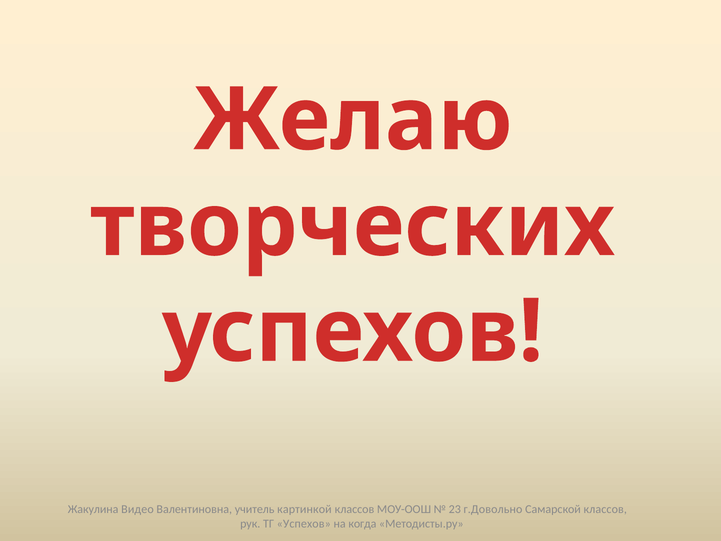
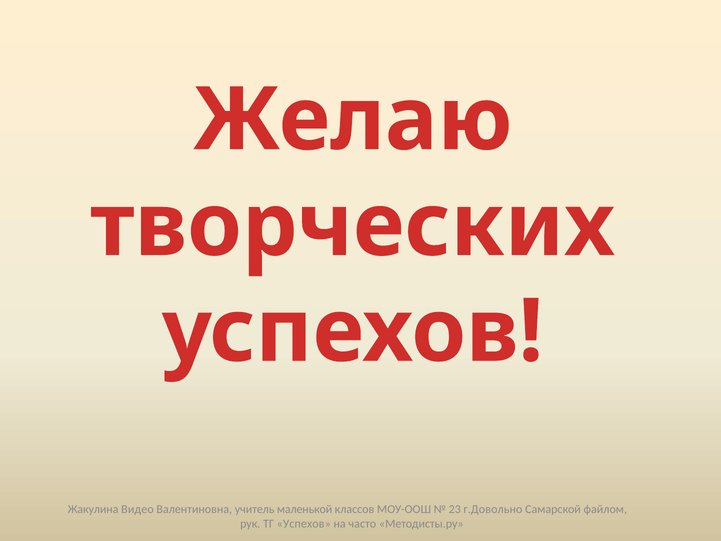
картинкой: картинкой -> маленькой (305, 509)
Самарской классов: классов -> файлом (605, 509)
когда: когда -> часто (362, 524)
